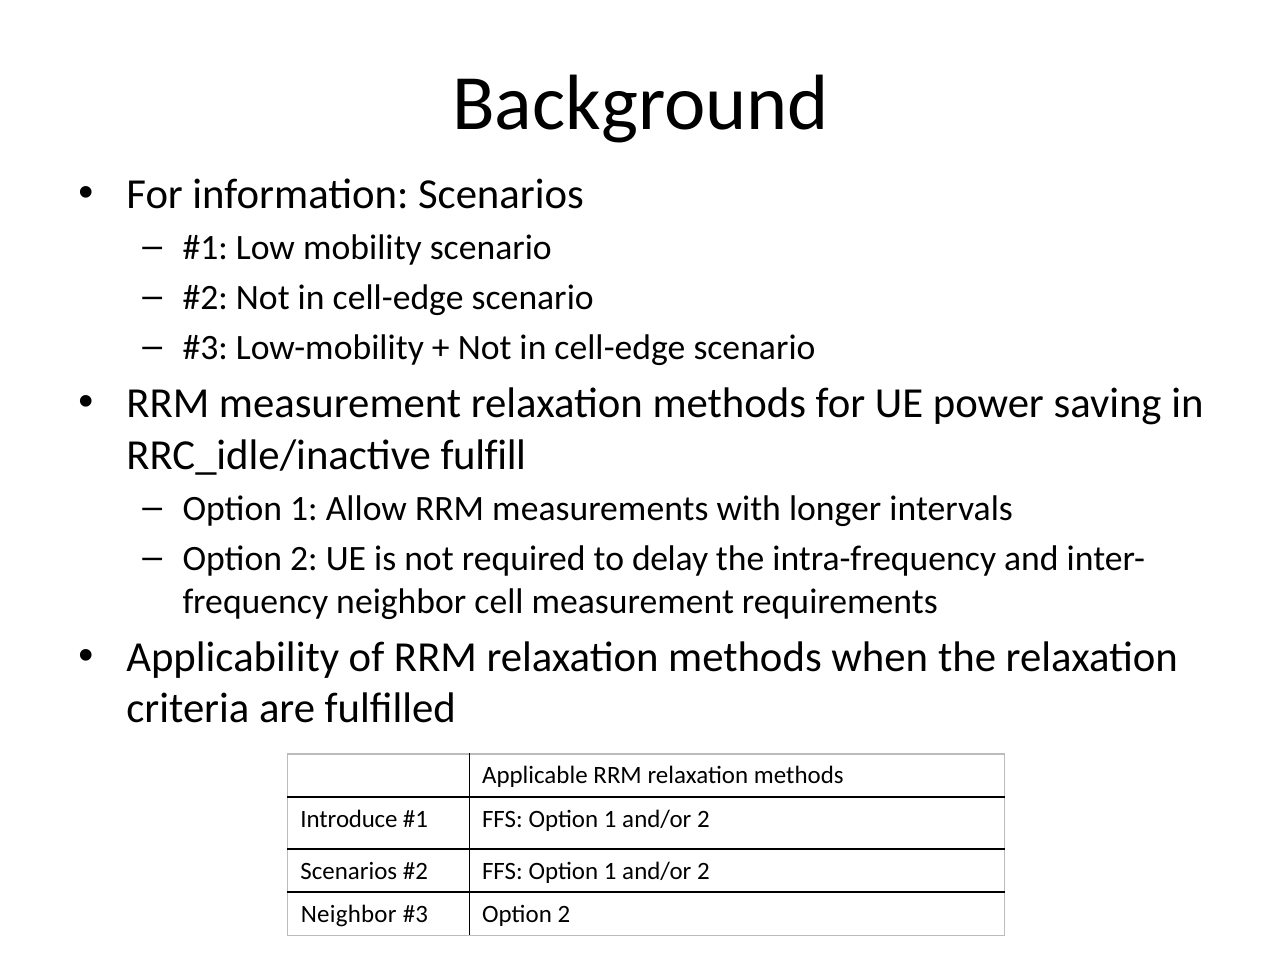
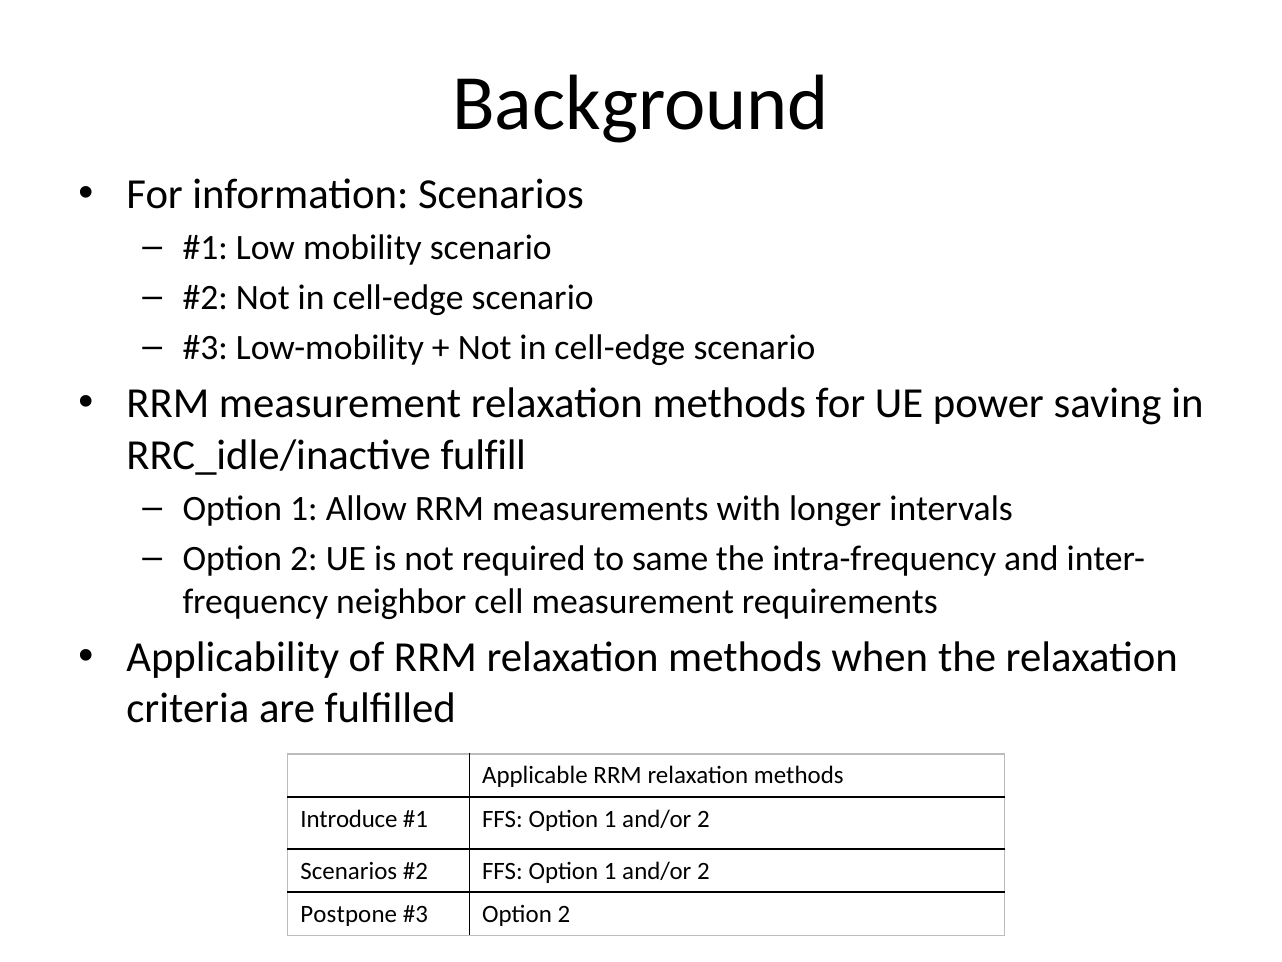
delay: delay -> same (670, 558)
Neighbor: Neighbor -> Postpone (349, 914)
